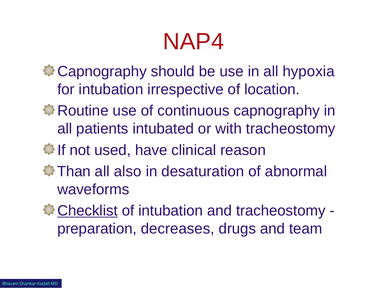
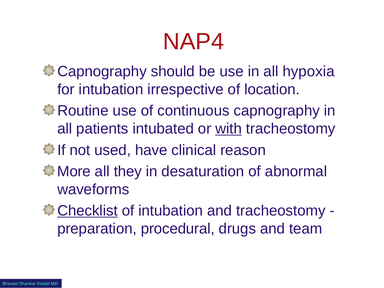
with underline: none -> present (229, 129)
Than: Than -> More (74, 171)
also: also -> they (128, 171)
decreases: decreases -> procedural (178, 229)
